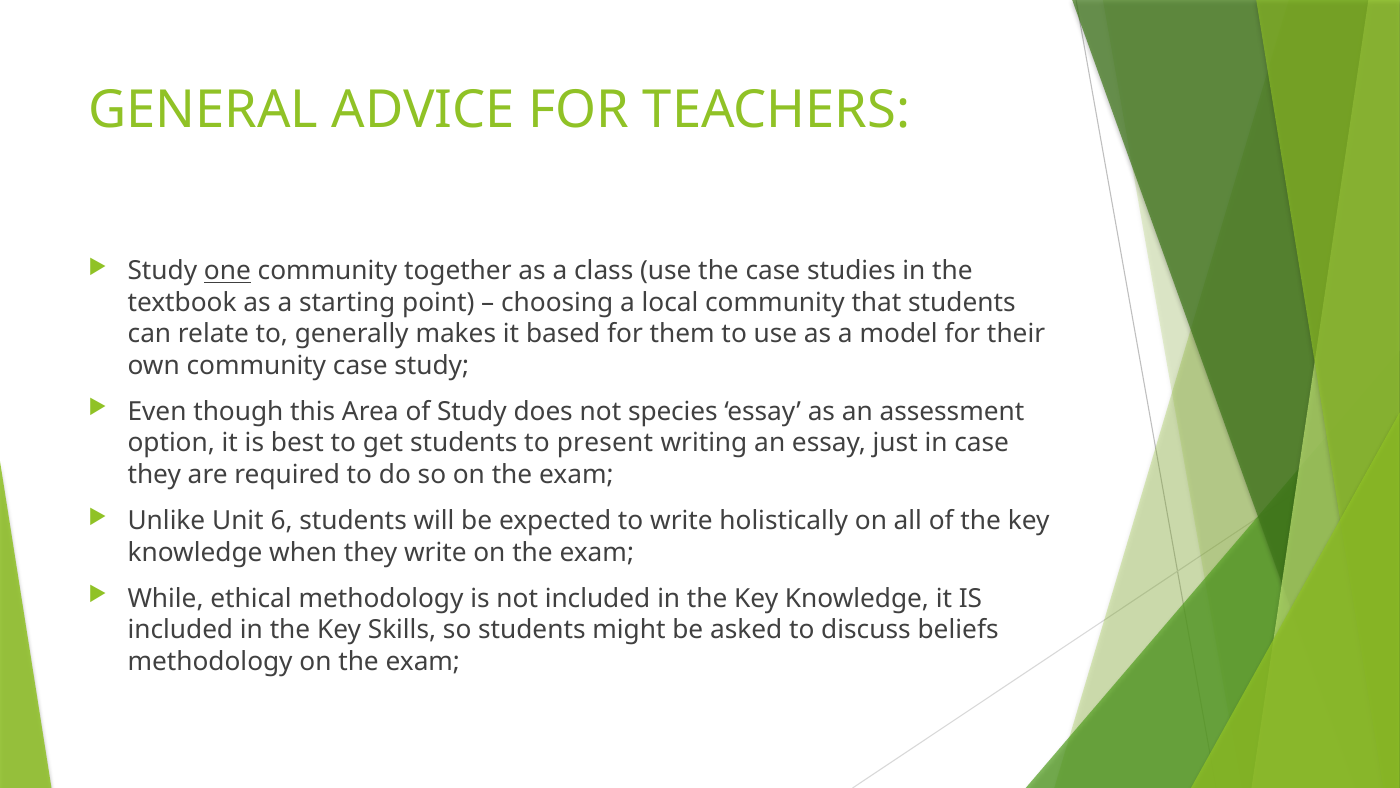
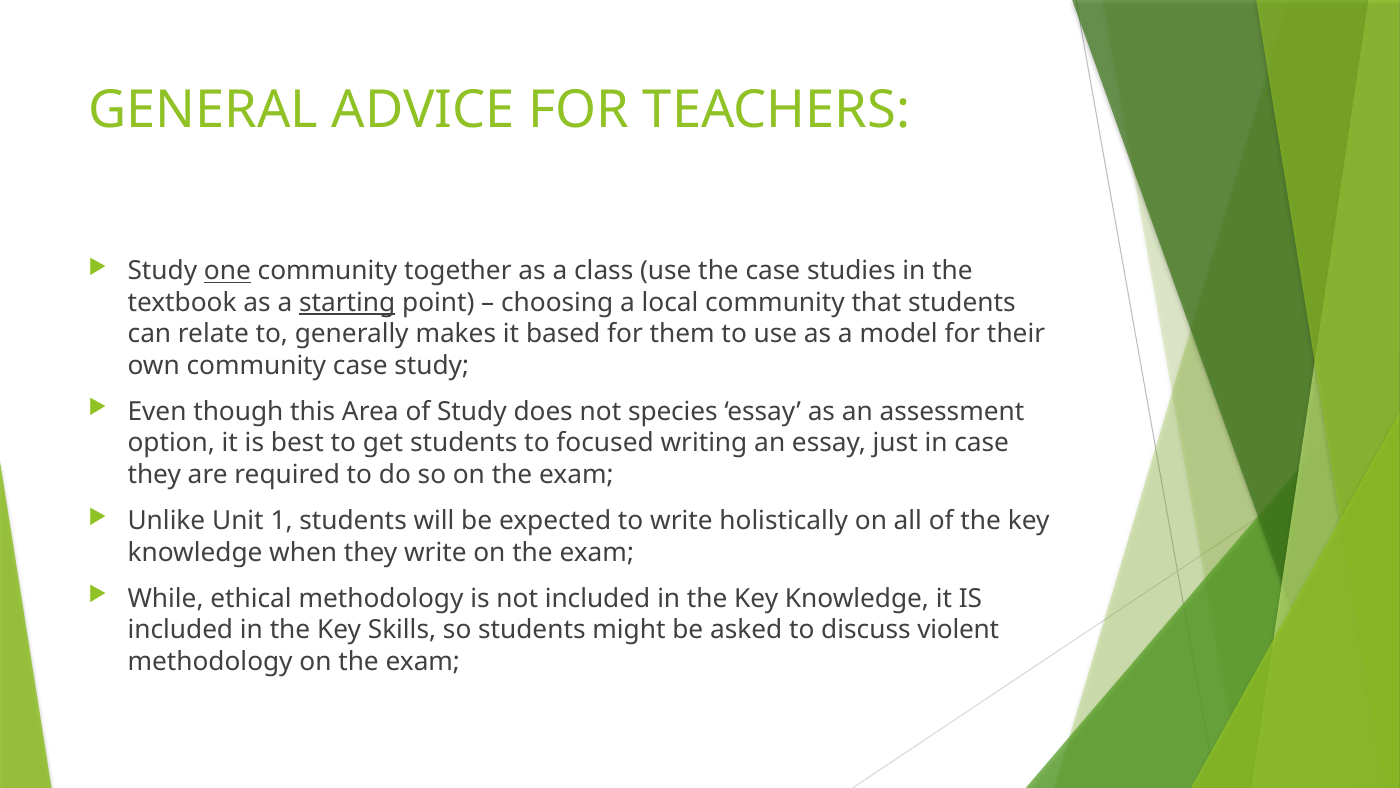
starting underline: none -> present (347, 302)
present: present -> focused (605, 443)
6: 6 -> 1 (282, 521)
beliefs: beliefs -> violent (958, 630)
